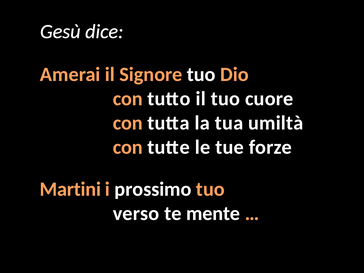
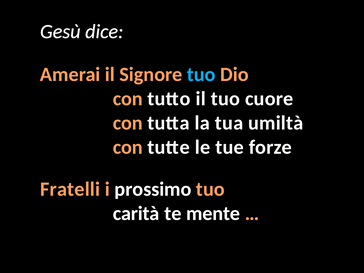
tuo colour: white -> light blue (201, 74)
Martini: Martini -> Fratelli (70, 189)
verso: verso -> carità (136, 213)
